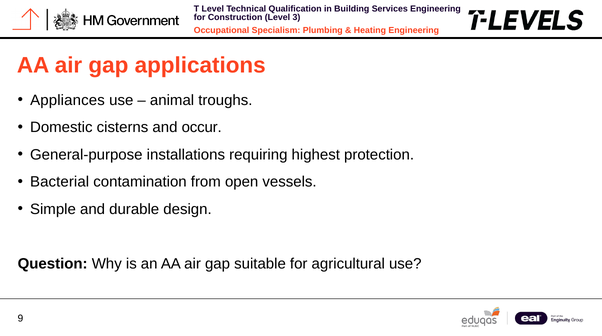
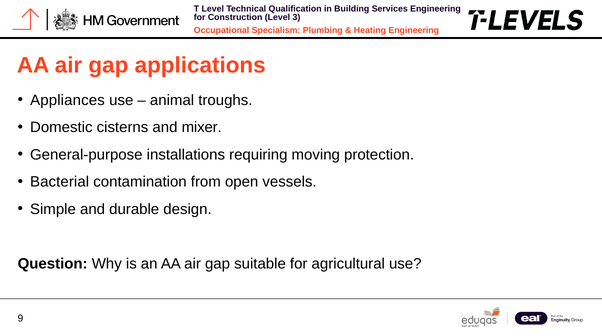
occur: occur -> mixer (202, 128)
highest: highest -> moving (316, 155)
